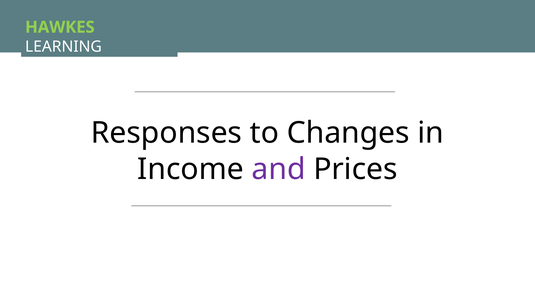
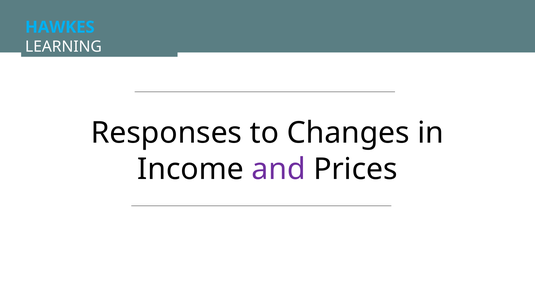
HAWKES colour: light green -> light blue (60, 27)
